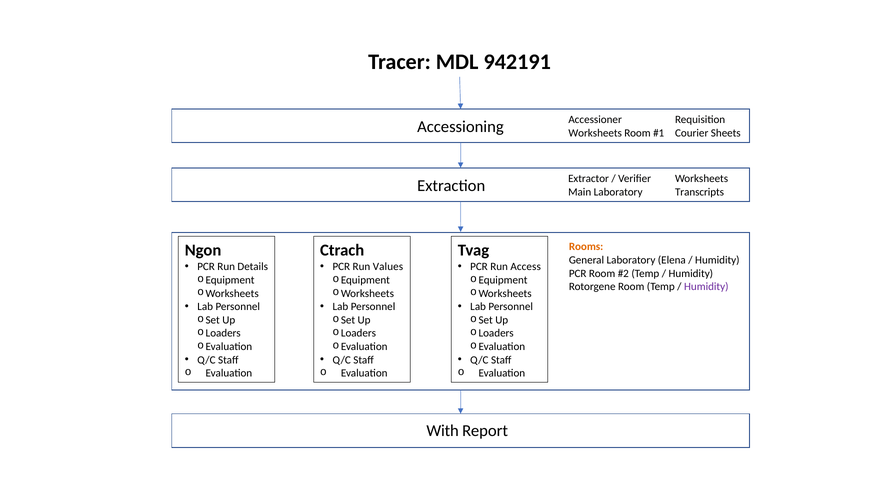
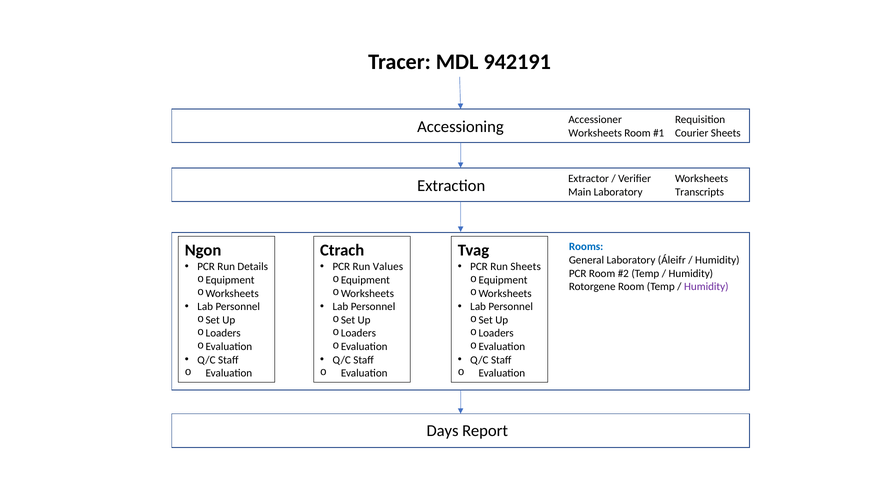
Rooms colour: orange -> blue (586, 247)
Elena: Elena -> Áleifr (672, 260)
Run Access: Access -> Sheets (526, 267)
With: With -> Days (443, 431)
